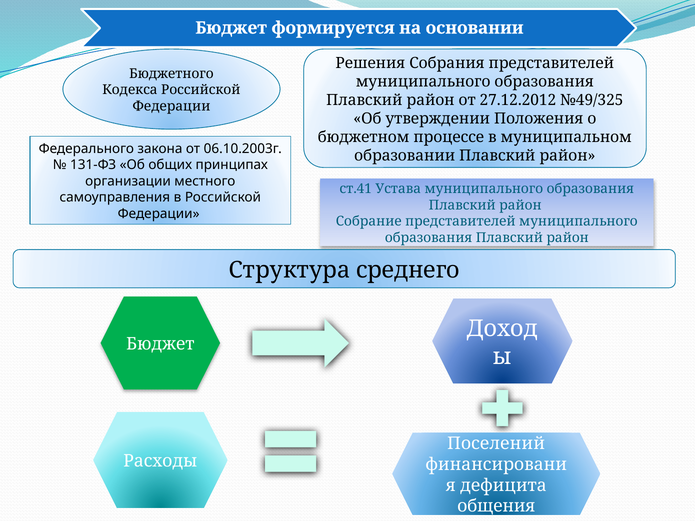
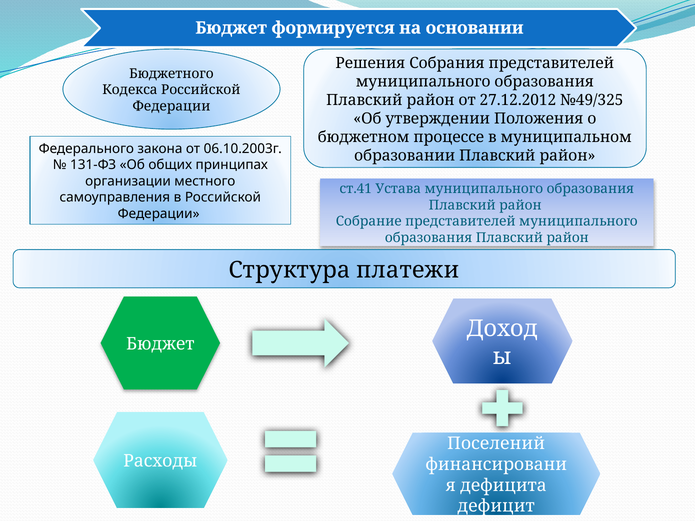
среднего: среднего -> платежи (408, 270)
общения: общения -> дефицит (496, 506)
